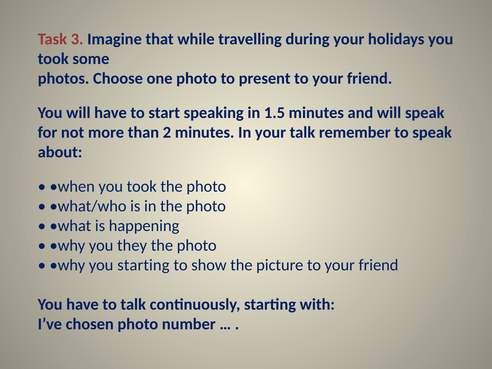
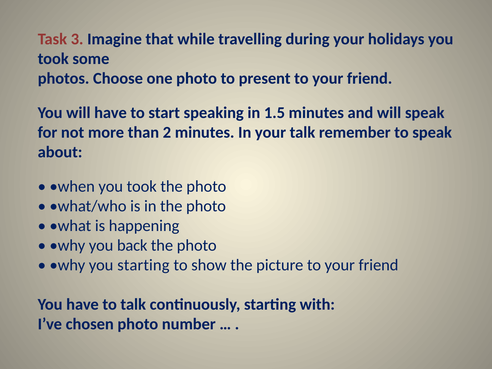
they: they -> back (132, 245)
